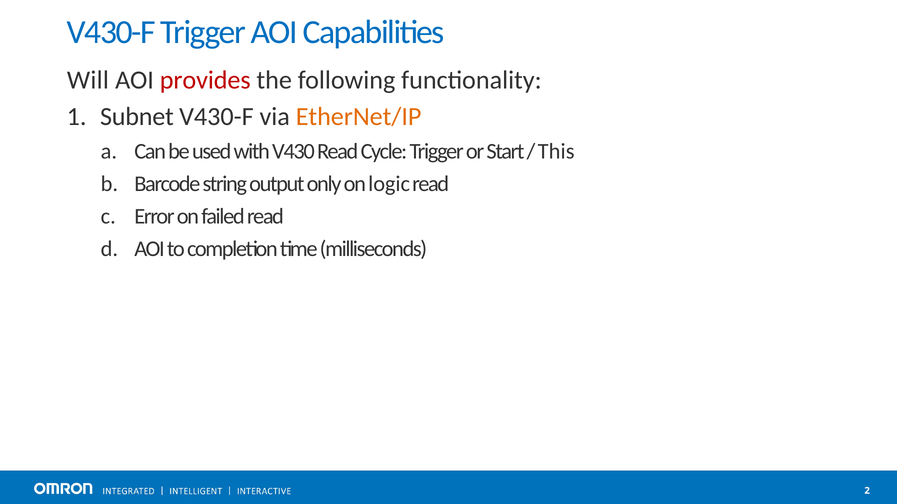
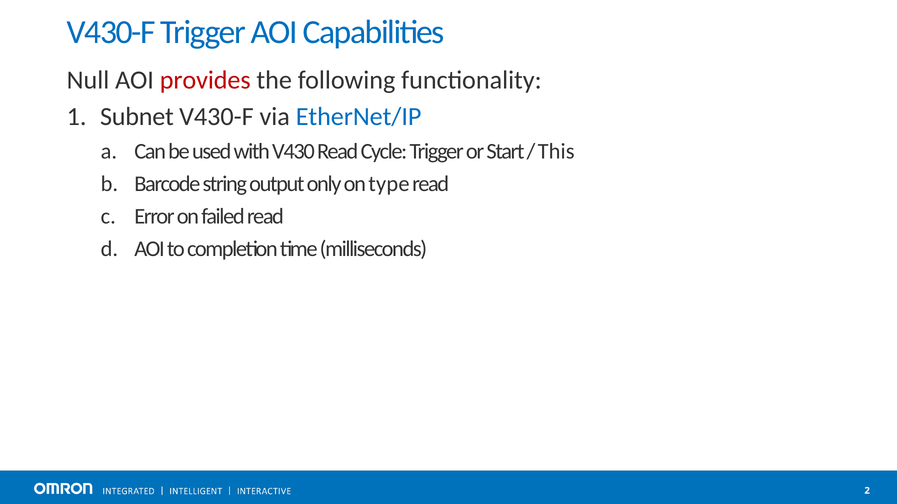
Will: Will -> Null (88, 80)
EtherNet/IP colour: orange -> blue (359, 117)
logic: logic -> type (389, 184)
